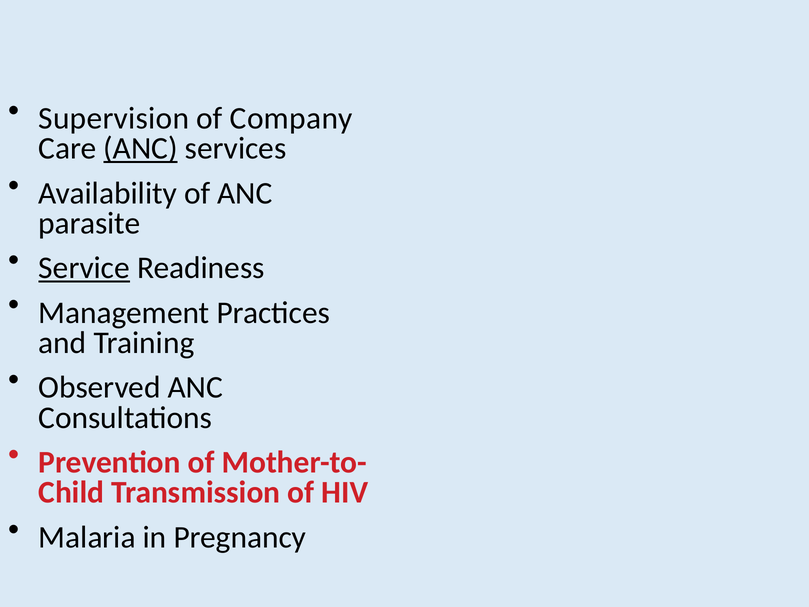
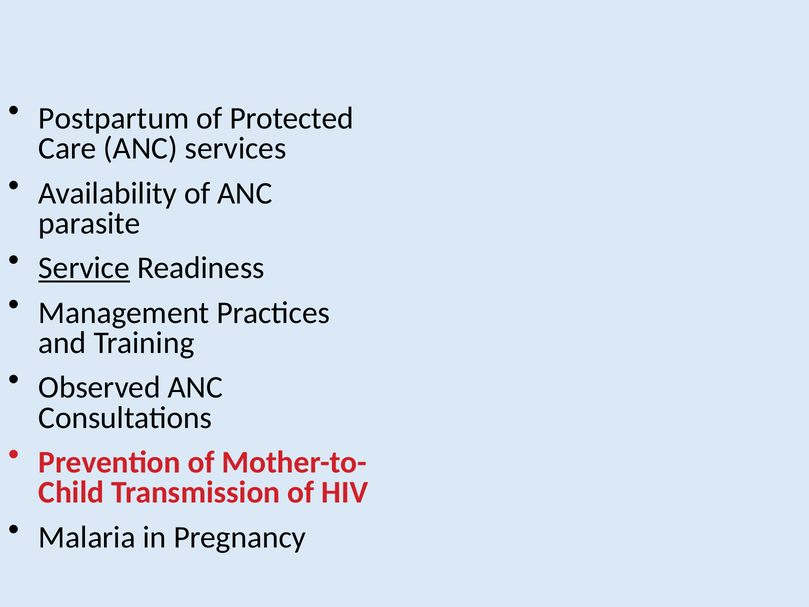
Supervision: Supervision -> Postpartum (114, 118)
Company: Company -> Protected (292, 118)
ANC underline: present -> none (141, 148)
